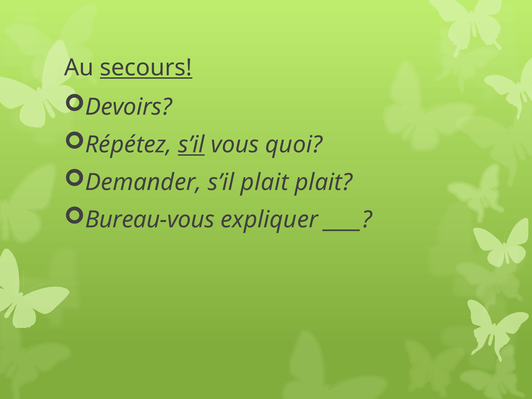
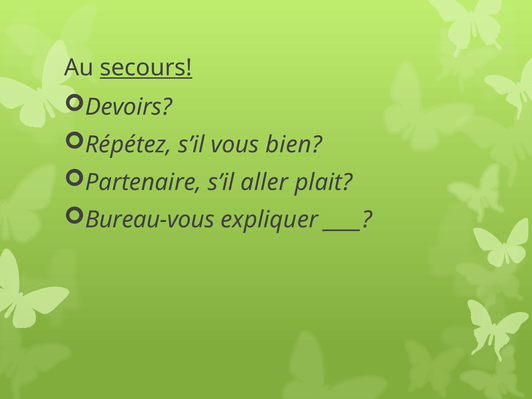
s’il underline: present -> none (191, 145)
quoi: quoi -> bien (294, 145)
Demander: Demander -> Partenaire (143, 182)
s’il plait: plait -> aller (265, 182)
